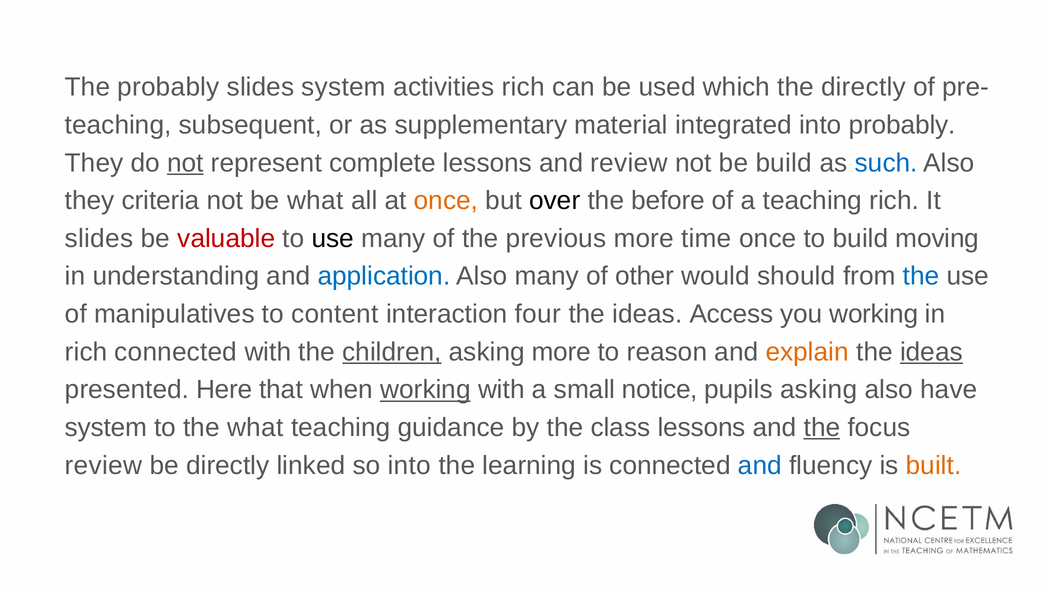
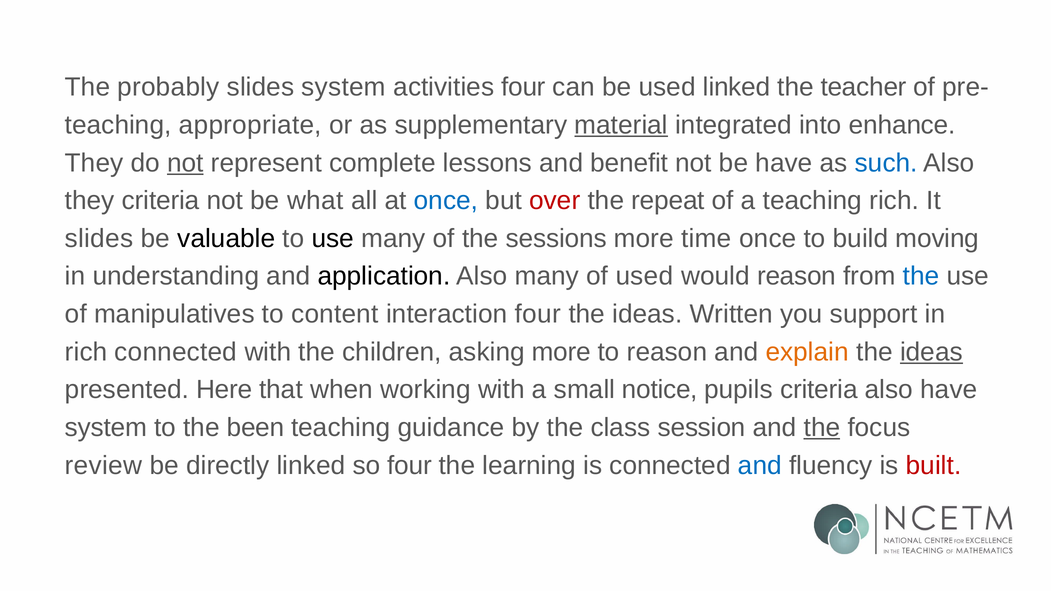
activities rich: rich -> four (523, 87)
used which: which -> linked (737, 87)
the directly: directly -> teacher (864, 87)
subsequent: subsequent -> appropriate (250, 125)
material underline: none -> present (621, 125)
into probably: probably -> enhance (902, 125)
and review: review -> benefit (629, 163)
be build: build -> have (784, 163)
once colour: orange -> blue (446, 201)
over colour: black -> red (555, 201)
before: before -> repeat (668, 201)
valuable colour: red -> black (226, 239)
previous: previous -> sessions (556, 239)
application colour: blue -> black (384, 276)
of other: other -> used (644, 276)
would should: should -> reason (797, 276)
Access: Access -> Written (731, 314)
you working: working -> support (874, 314)
children underline: present -> none (392, 352)
working underline: present -> none (425, 390)
pupils asking: asking -> criteria (819, 390)
the what: what -> been (256, 428)
class lessons: lessons -> session (702, 428)
so into: into -> four (410, 466)
built colour: orange -> red (934, 466)
